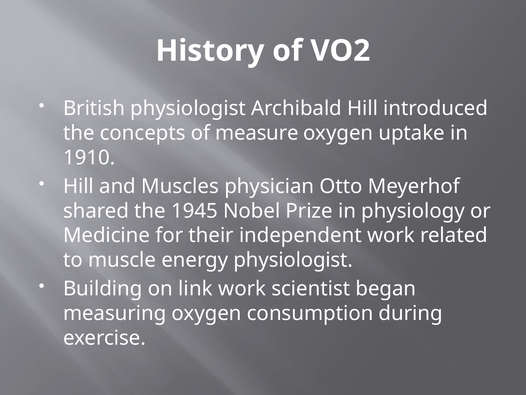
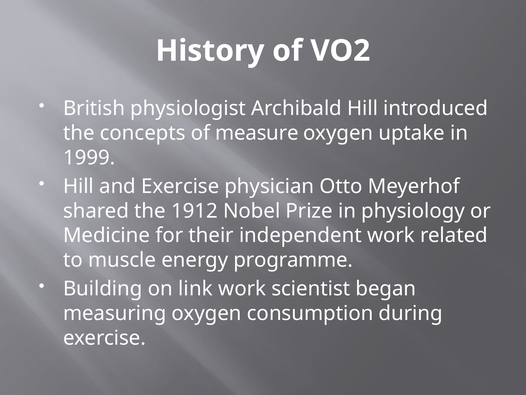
1910: 1910 -> 1999 (89, 157)
and Muscles: Muscles -> Exercise (180, 186)
1945: 1945 -> 1912 (194, 211)
energy physiologist: physiologist -> programme (293, 260)
